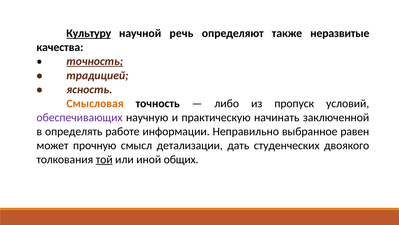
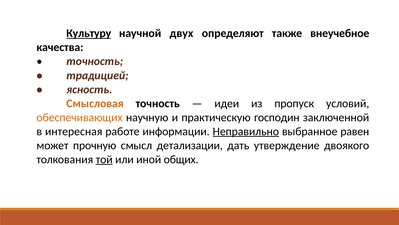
речь: речь -> двух (181, 33)
неразвитые: неразвитые -> внеучебное (340, 33)
точность underline: present -> none (95, 61)
либо: либо -> идеи (227, 103)
обеспечивающих colour: purple -> orange (80, 117)
начинать: начинать -> господин (277, 117)
определять: определять -> интересная (74, 131)
Неправильно underline: none -> present (246, 131)
студенческих: студенческих -> утверждение (287, 145)
